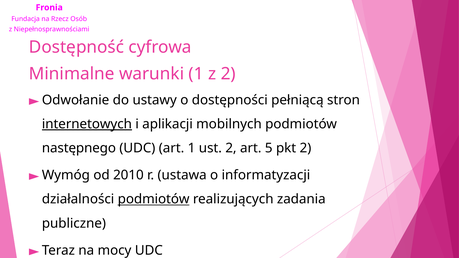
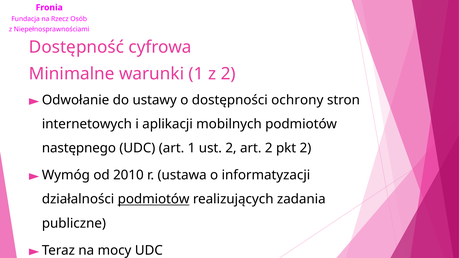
pełniącą: pełniącą -> ochrony (297, 100)
internetowych underline: present -> none (87, 124)
art 5: 5 -> 2 (269, 148)
